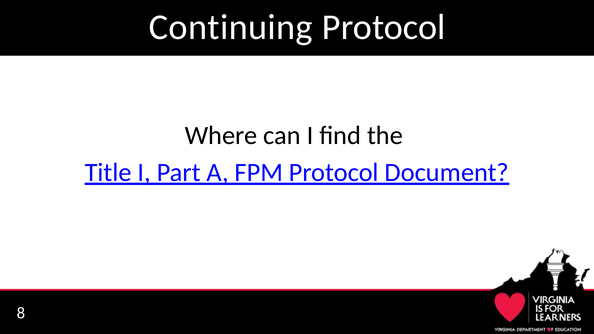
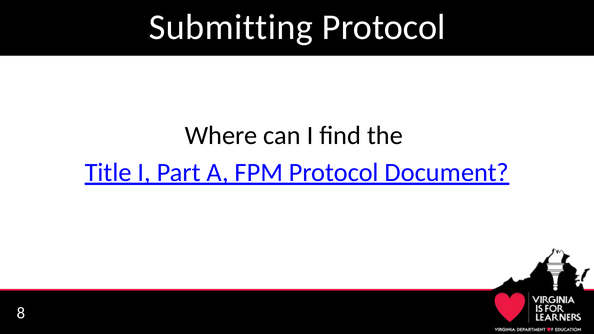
Continuing: Continuing -> Submitting (231, 27)
